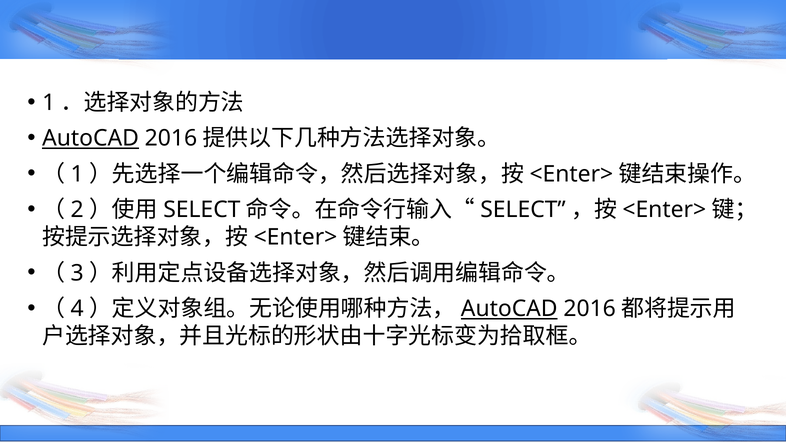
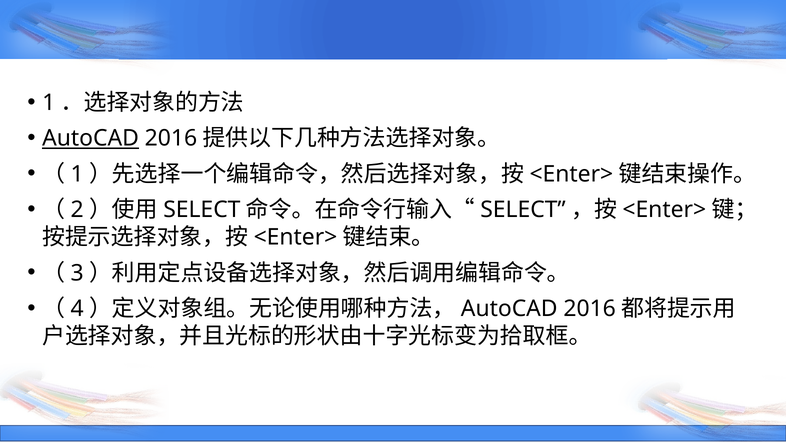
AutoCAD underline: present -> none (509, 309)
